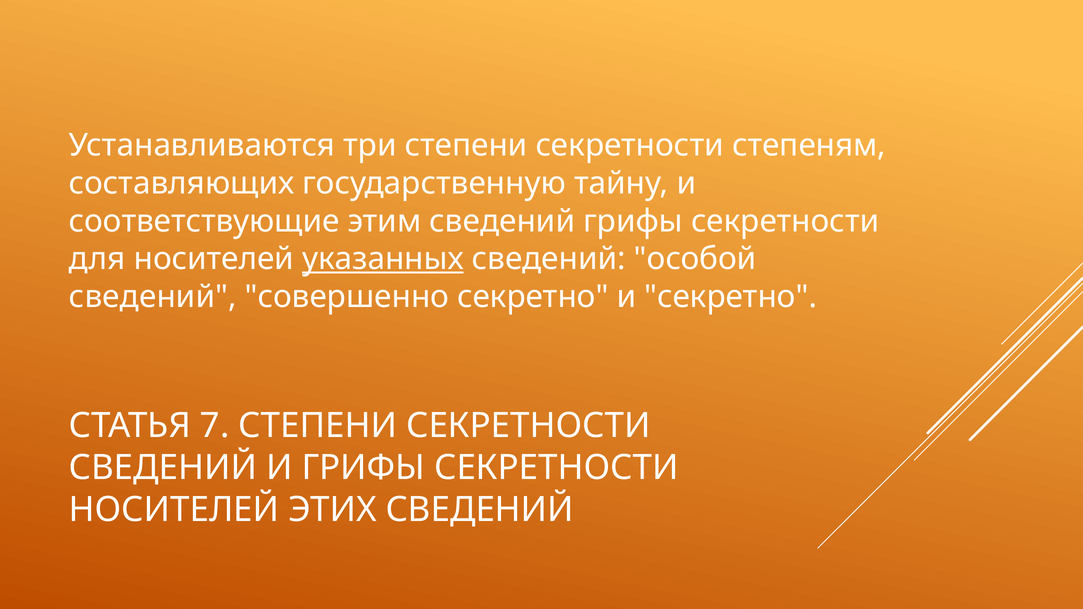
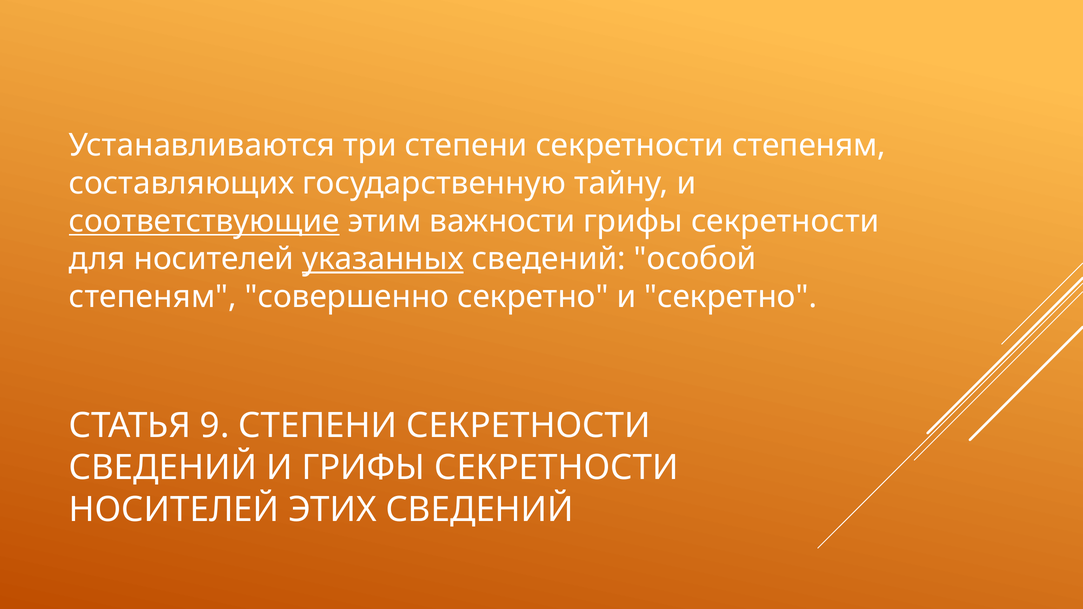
соответствующие underline: none -> present (204, 221)
этим сведений: сведений -> важности (502, 221)
сведений: сведений -> степеням (153, 297)
7: 7 -> 9 (215, 426)
